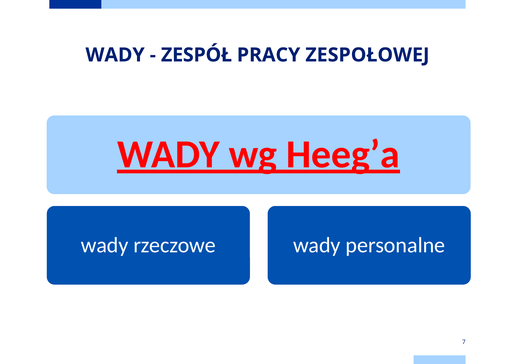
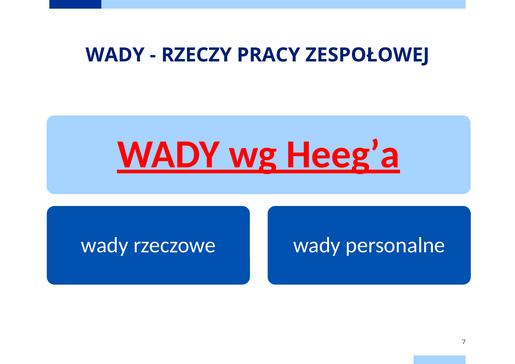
ZESPÓŁ: ZESPÓŁ -> RZECZY (196, 55)
